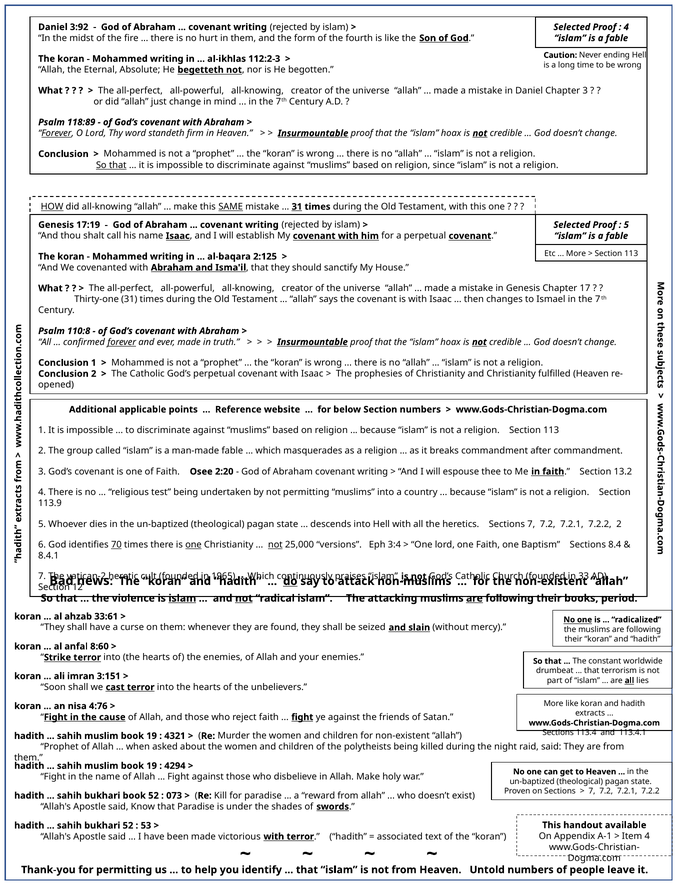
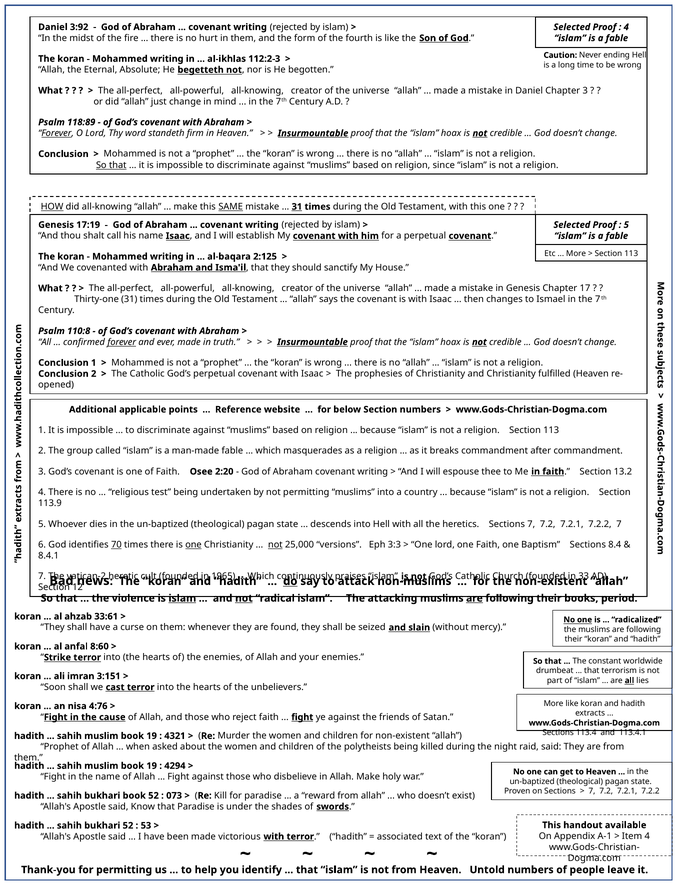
7.2.2 2: 2 -> 7 (619, 524)
3:4: 3:4 -> 3:3 (394, 545)
